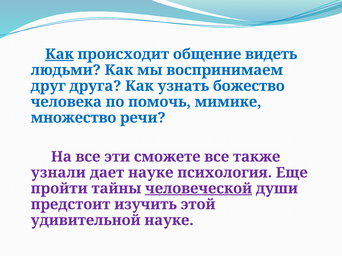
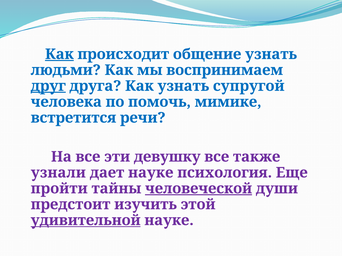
общение видеть: видеть -> узнать (271, 54)
друг underline: none -> present (48, 86)
божество: божество -> супругой (249, 86)
множество: множество -> встретится (73, 118)
сможете: сможете -> девушку (167, 157)
удивительной underline: none -> present (86, 221)
